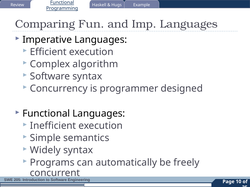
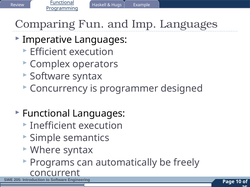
algorithm: algorithm -> operators (95, 64)
Widely: Widely -> Where (45, 151)
